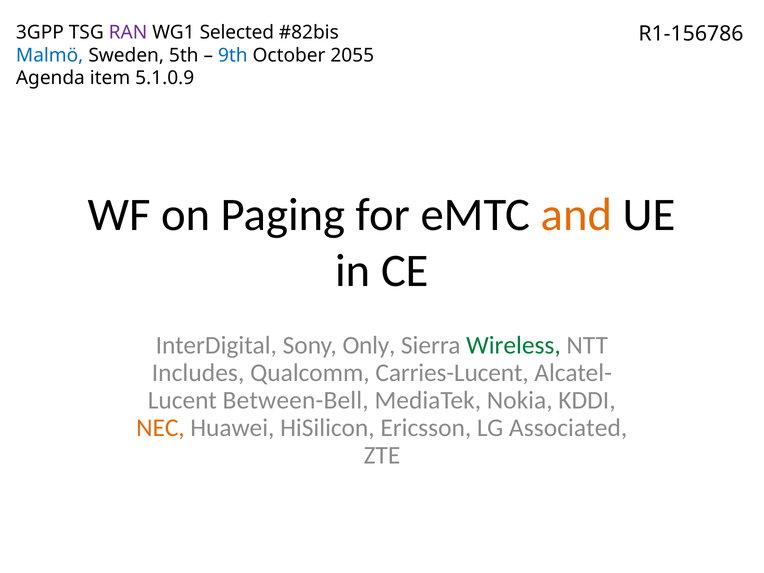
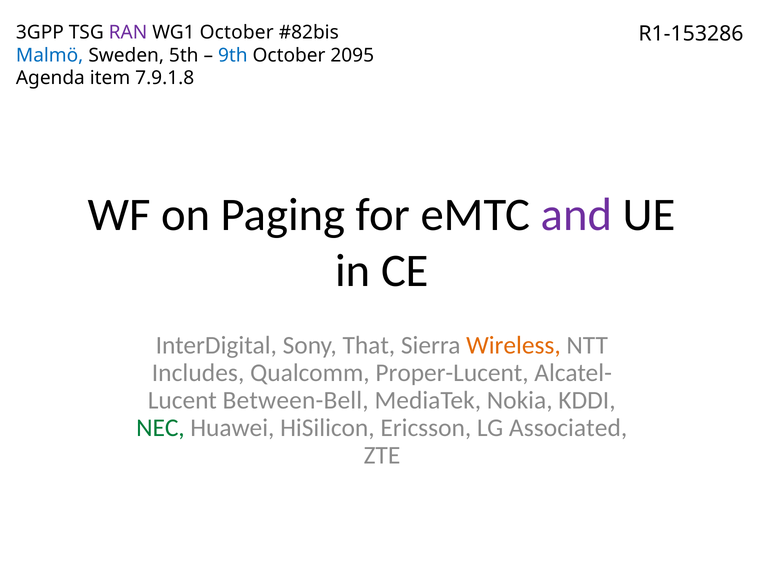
WG1 Selected: Selected -> October (237, 32)
R1-156786: R1-156786 -> R1-153286 (691, 34)
2055: 2055 -> 2095 (352, 55)
5.1.0.9: 5.1.0.9 -> 7.9.1.8 (165, 78)
and colour: orange -> purple (577, 215)
Only: Only -> That (369, 346)
Wireless colour: green -> orange (513, 346)
Carries-Lucent: Carries-Lucent -> Proper-Lucent (452, 373)
NEC colour: orange -> green (160, 428)
